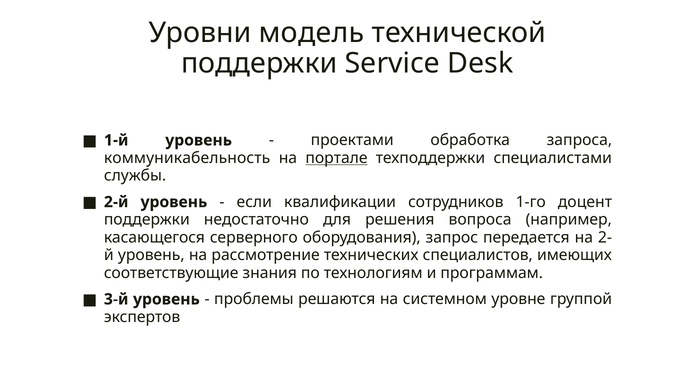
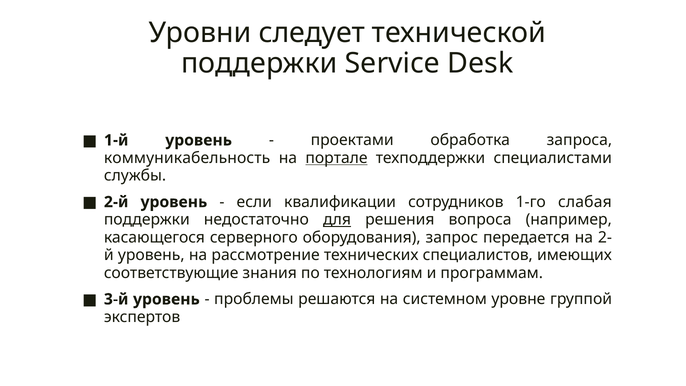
модель: модель -> следует (312, 33)
доцент: доцент -> слабая (585, 202)
для underline: none -> present (337, 220)
